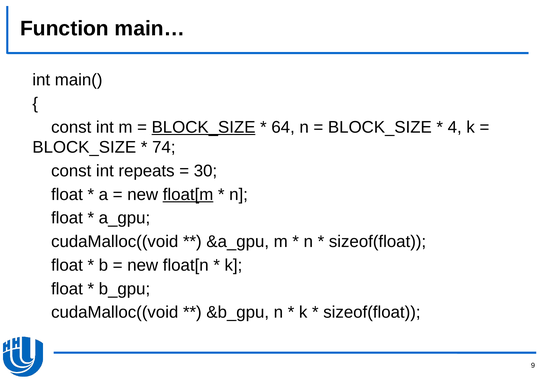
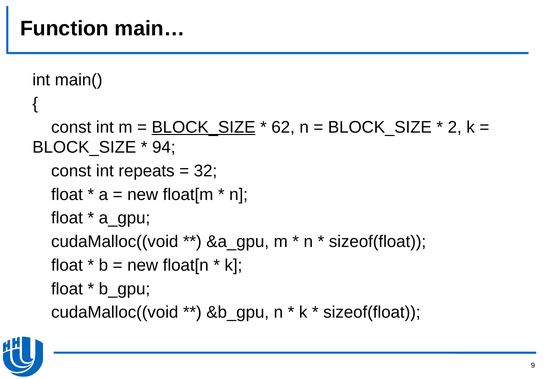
64: 64 -> 62 (283, 127)
4: 4 -> 2 (455, 127)
74: 74 -> 94 (164, 147)
30: 30 -> 32 (205, 171)
float[m underline: present -> none (188, 194)
